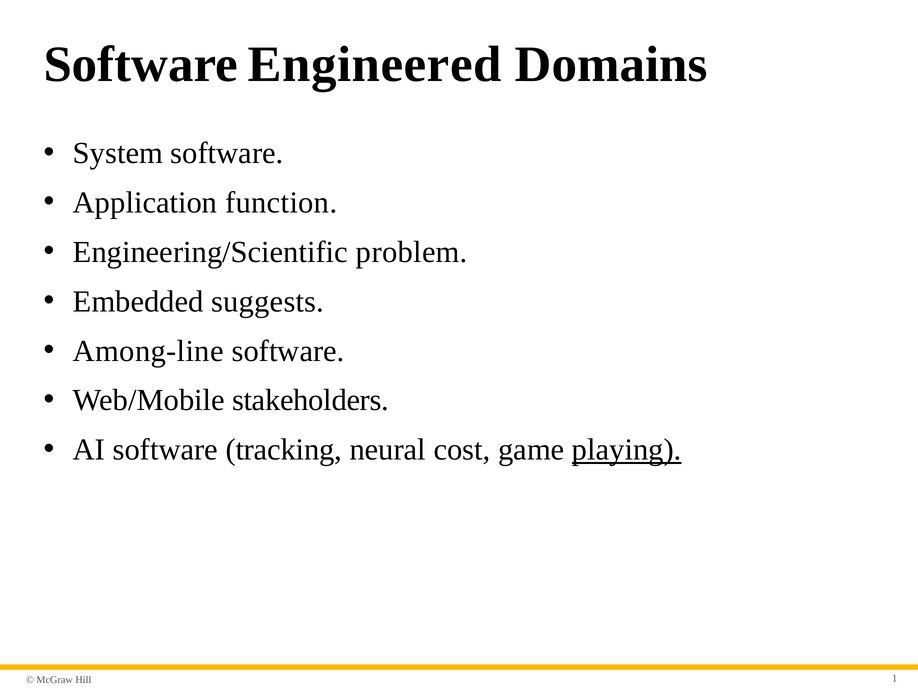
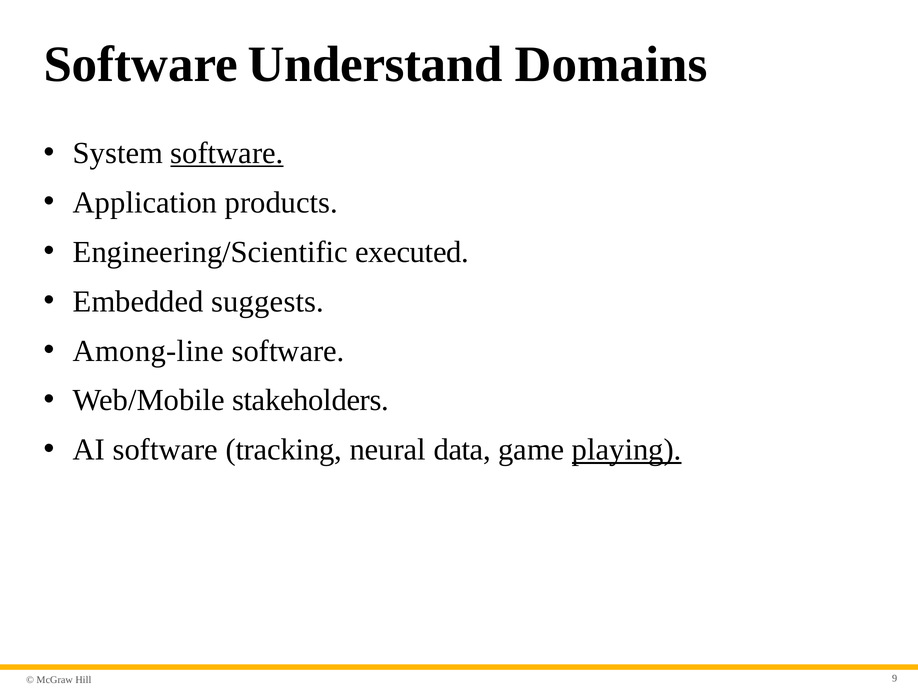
Engineered: Engineered -> Understand (375, 64)
software underline: none -> present (227, 153)
function: function -> products (281, 203)
problem: problem -> executed (412, 252)
cost: cost -> data (462, 450)
1: 1 -> 9 (895, 679)
